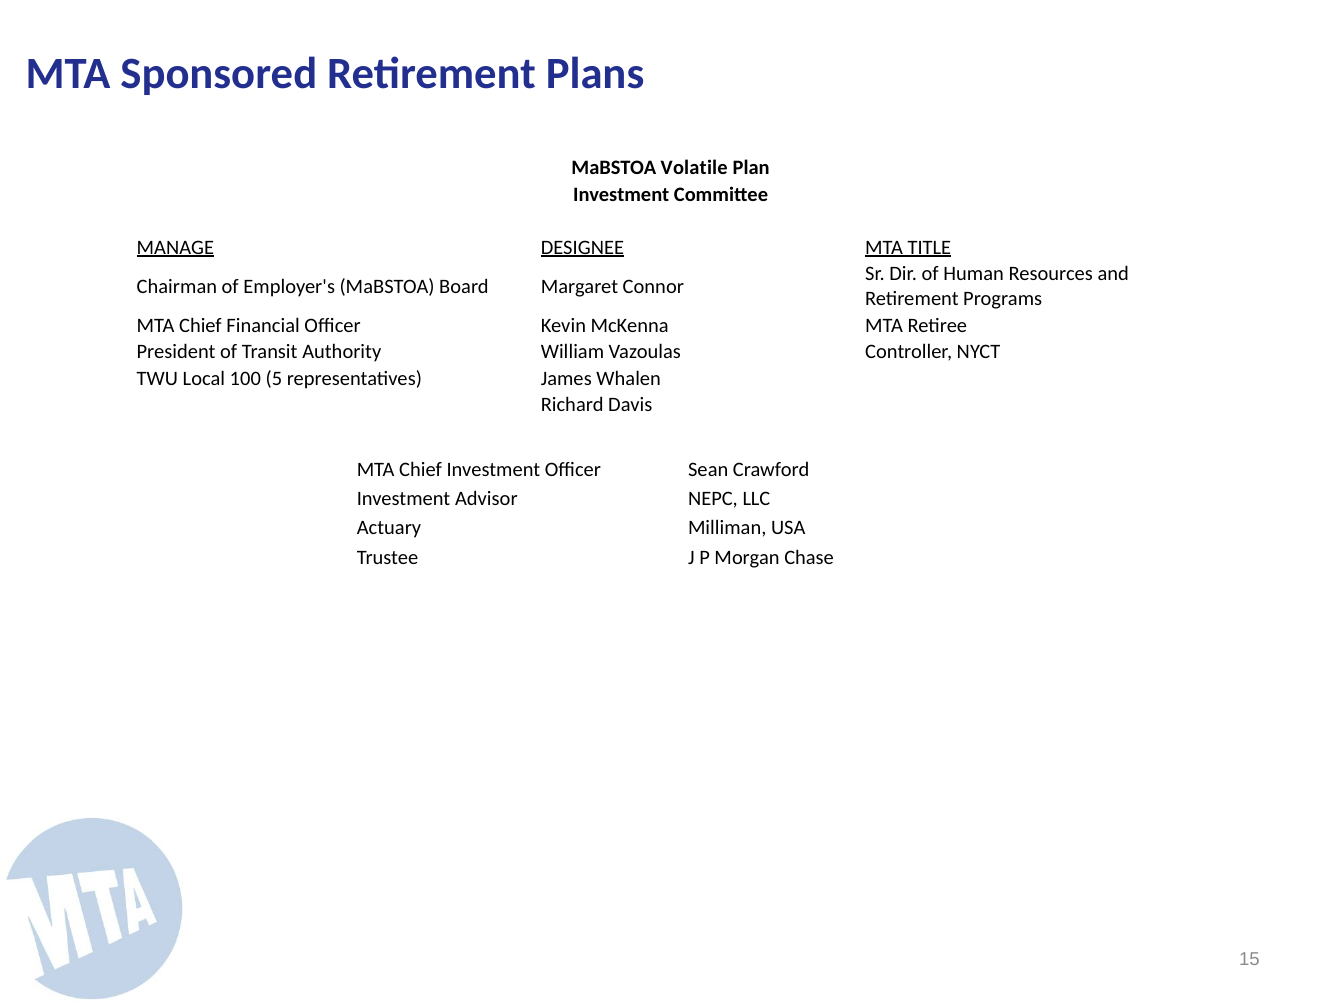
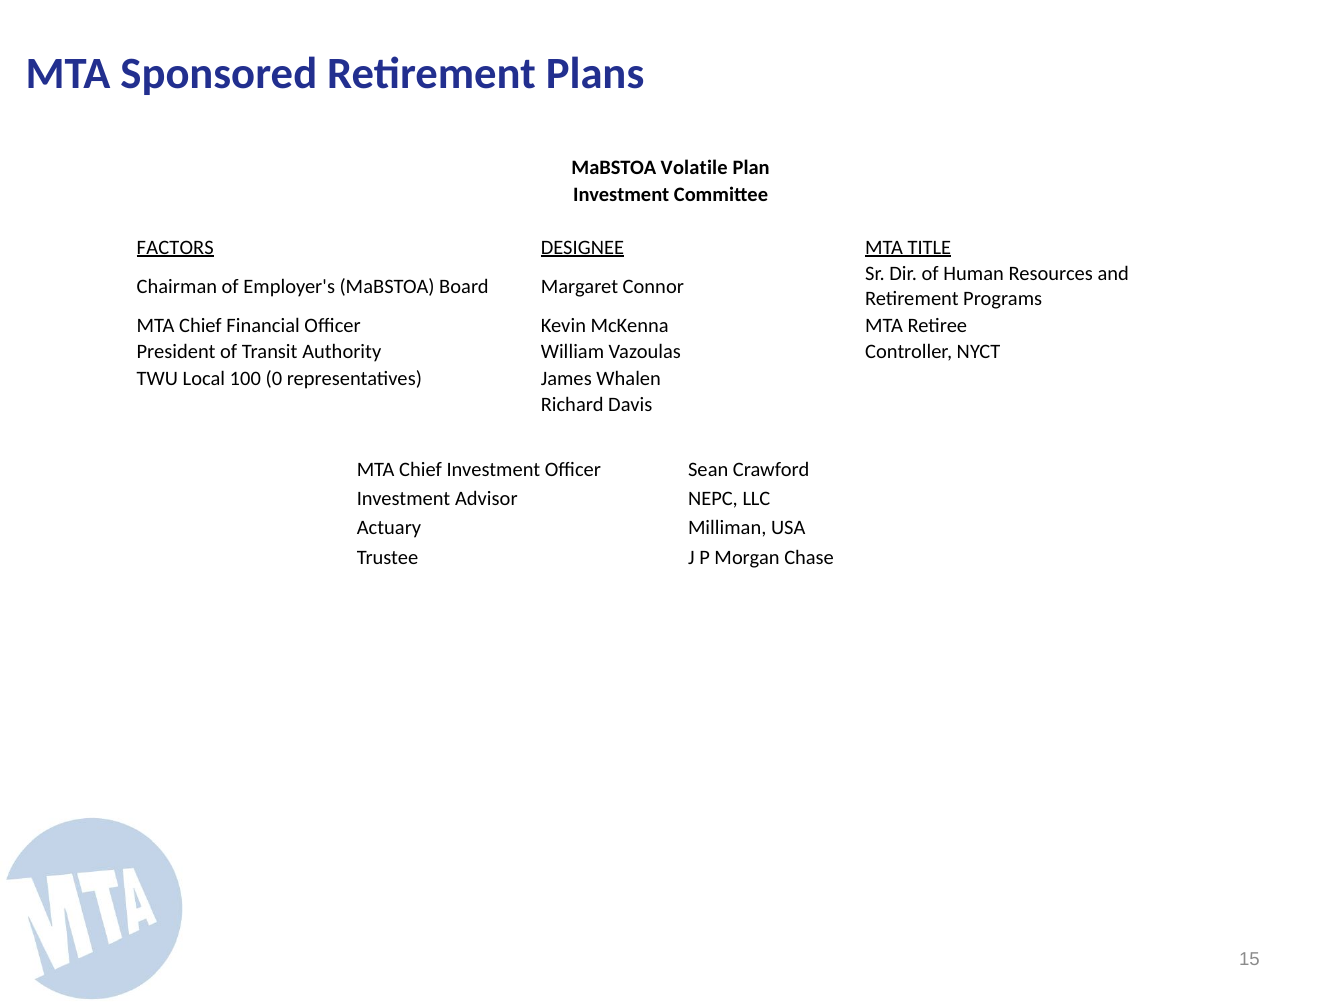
MANAGE: MANAGE -> FACTORS (175, 247)
5: 5 -> 0 (274, 379)
